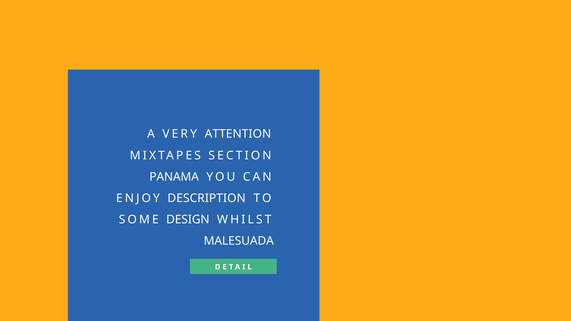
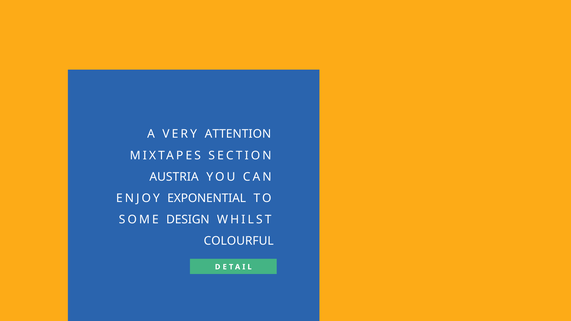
PANAMA: PANAMA -> AUSTRIA (174, 177)
DESCRIPTION: DESCRIPTION -> EXPONENTIAL (207, 198)
MALESUADA: MALESUADA -> COLOURFUL (239, 241)
